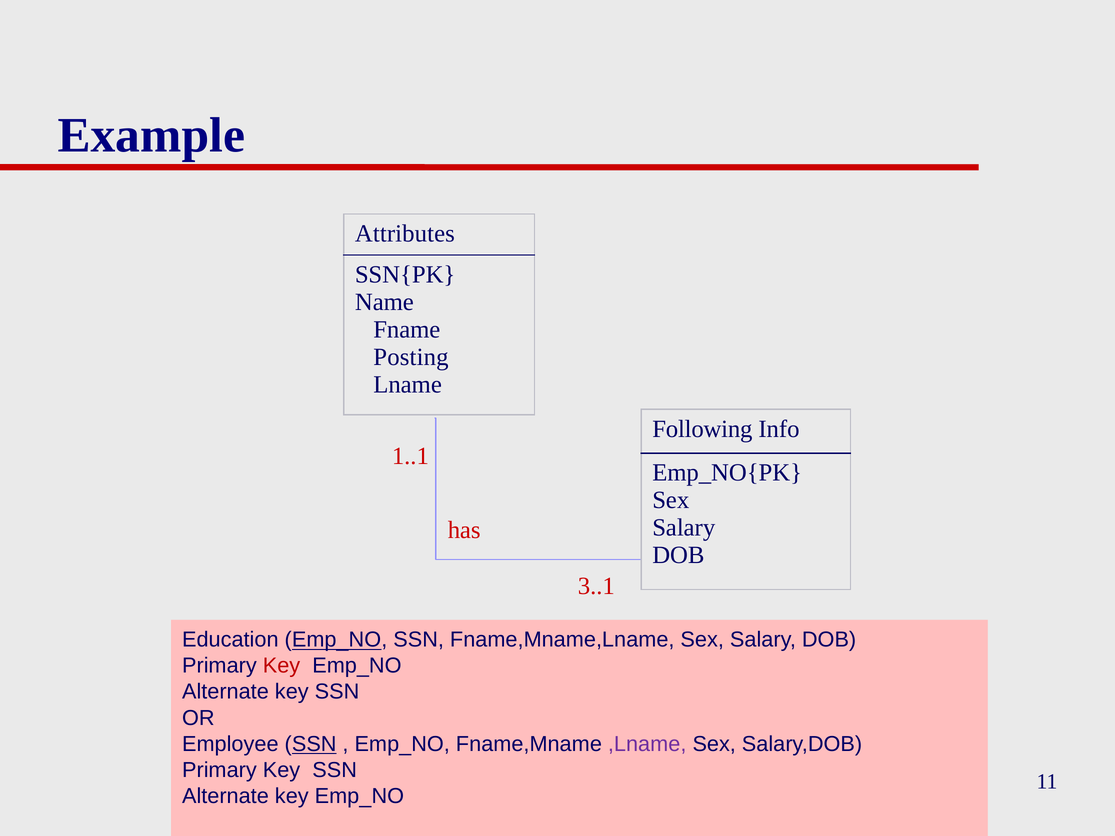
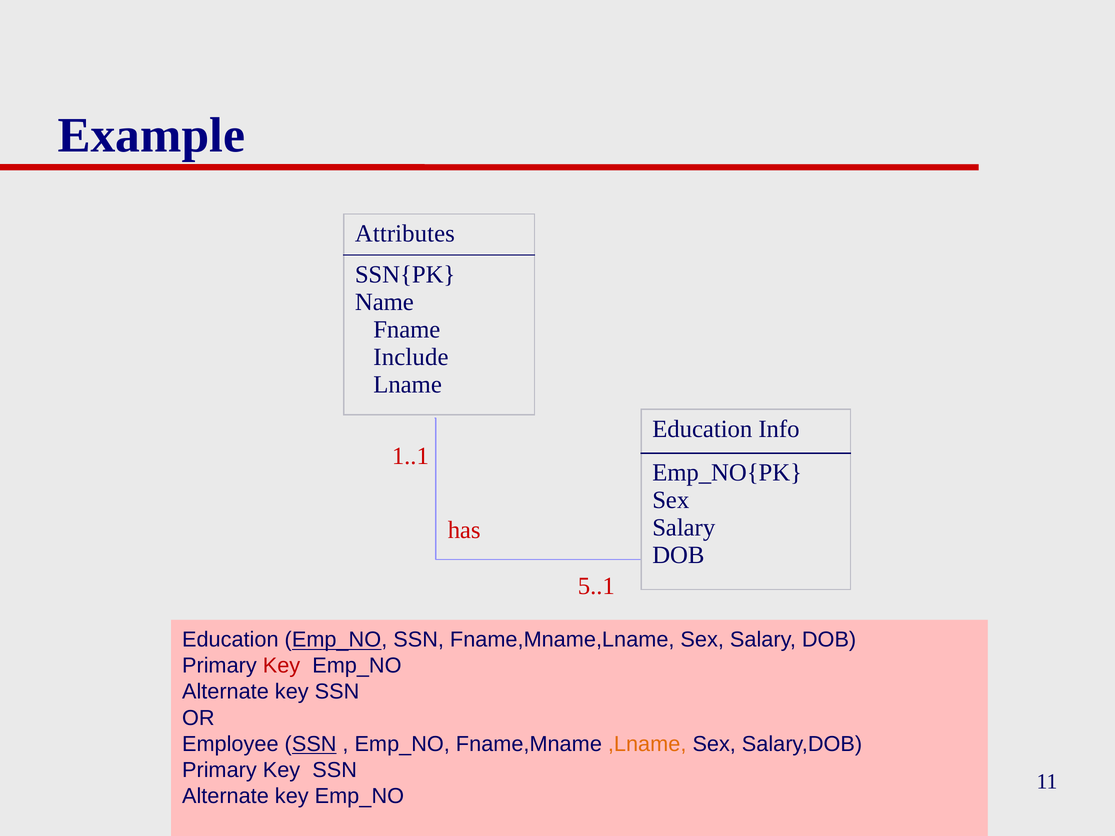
Posting: Posting -> Include (411, 357)
Following: Following -> Education (702, 429)
3..1: 3..1 -> 5..1 (596, 586)
,Lname colour: purple -> orange (647, 744)
